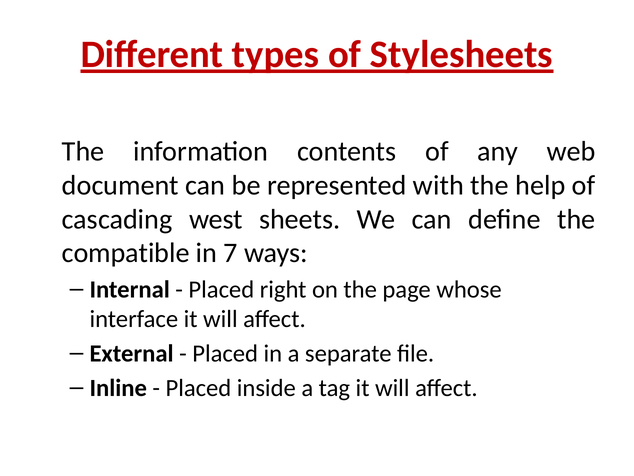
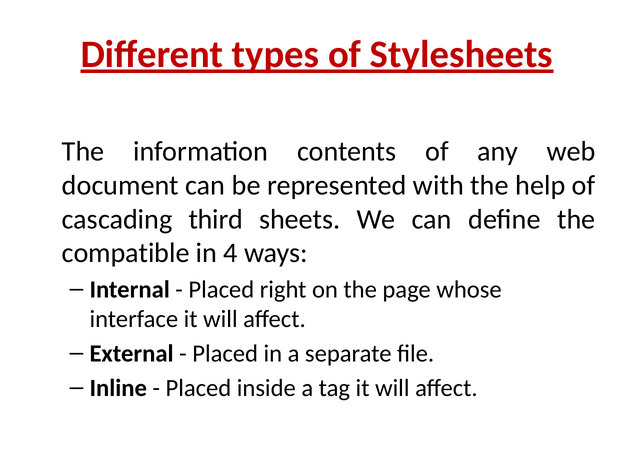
west: west -> third (216, 219)
7: 7 -> 4 (231, 253)
